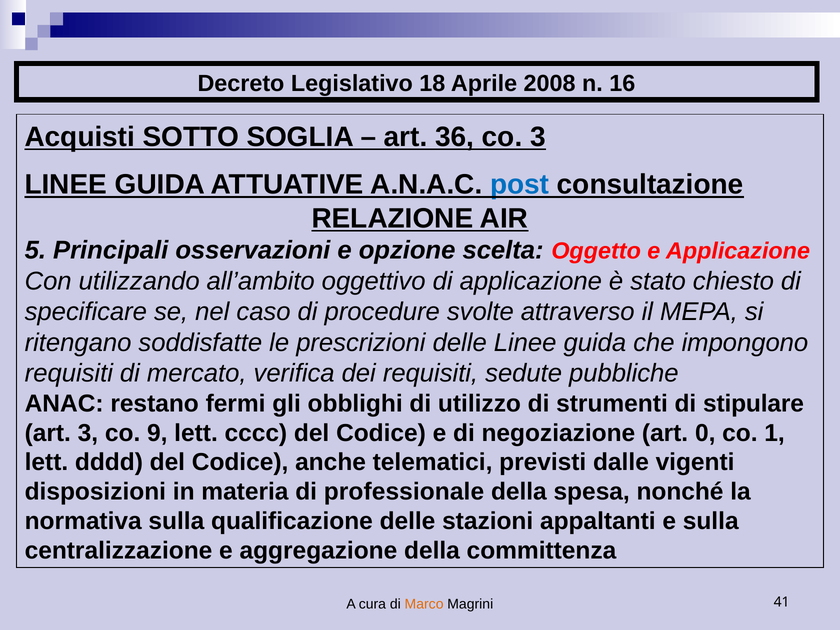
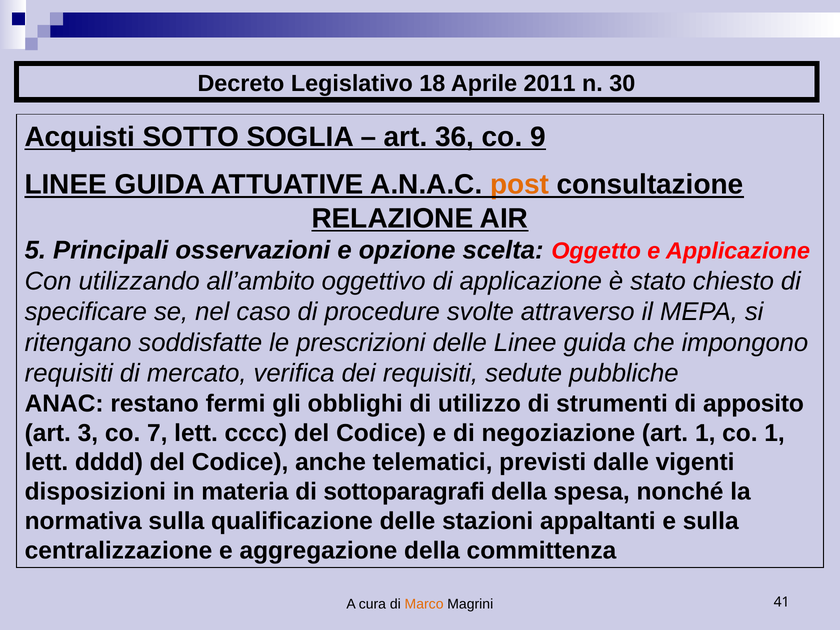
2008: 2008 -> 2011 (550, 83)
16: 16 -> 30 (622, 83)
co 3: 3 -> 9 (538, 137)
post colour: blue -> orange (520, 185)
stipulare: stipulare -> apposito (753, 404)
9: 9 -> 7 (157, 433)
art 0: 0 -> 1 (705, 433)
professionale: professionale -> sottoparagrafi (404, 492)
